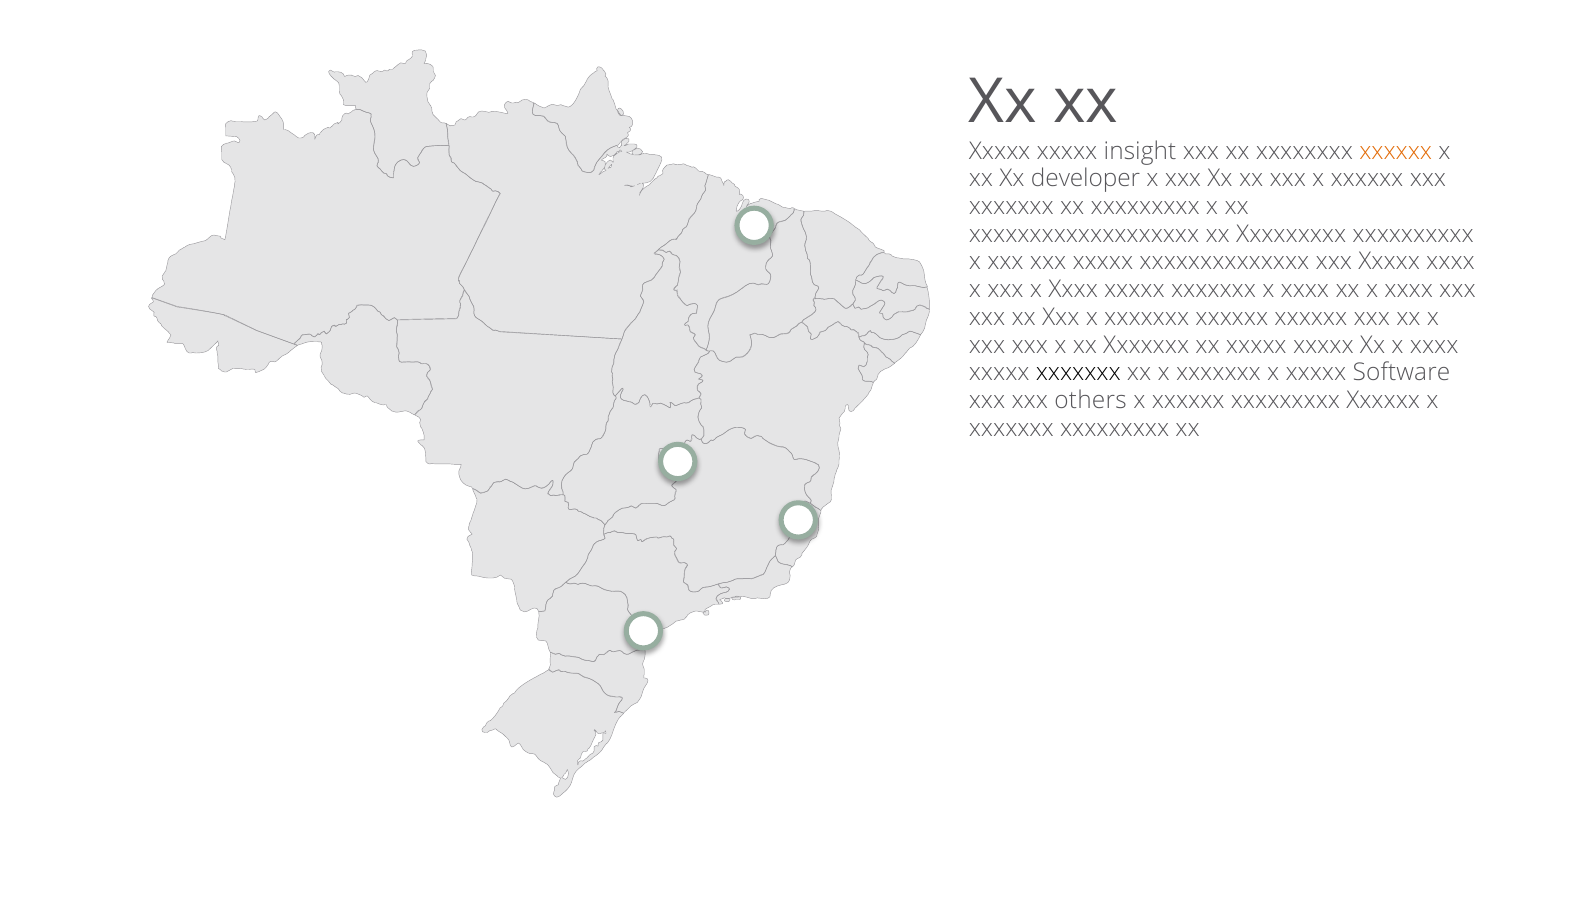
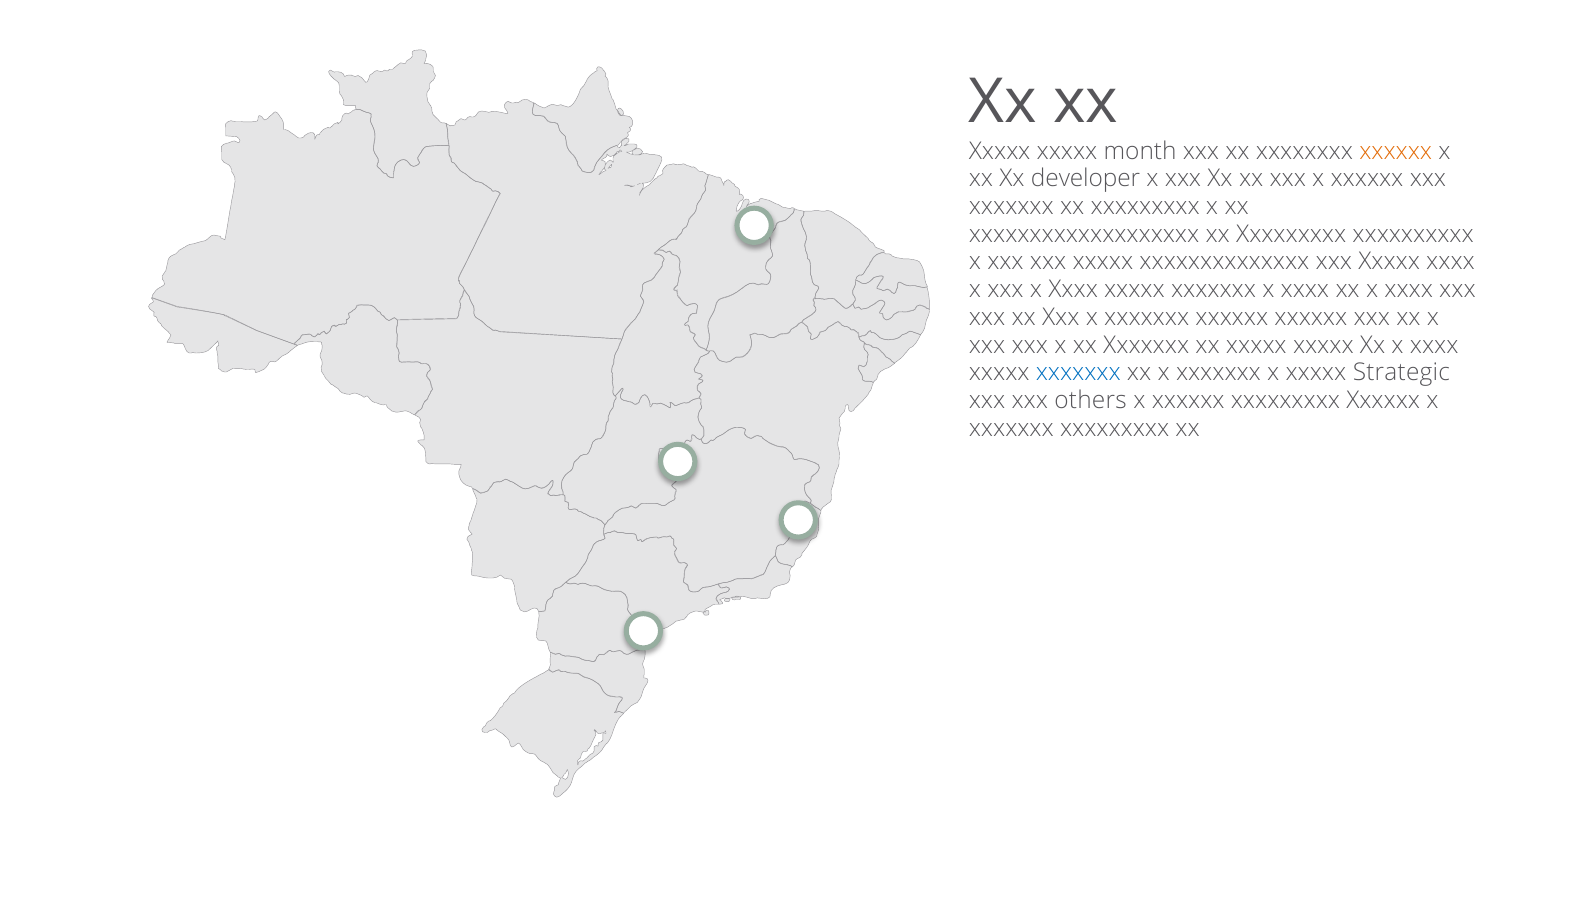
insight: insight -> month (1140, 151)
xxxxxxx colour: black -> blue (1078, 373)
Software: Software -> Strategic (1401, 373)
